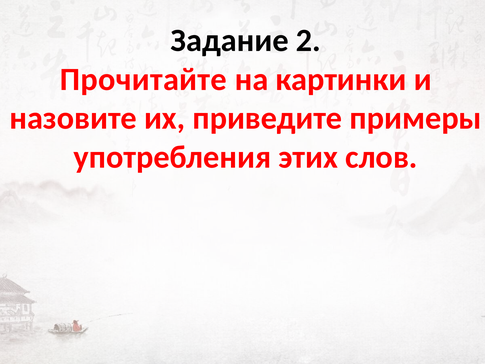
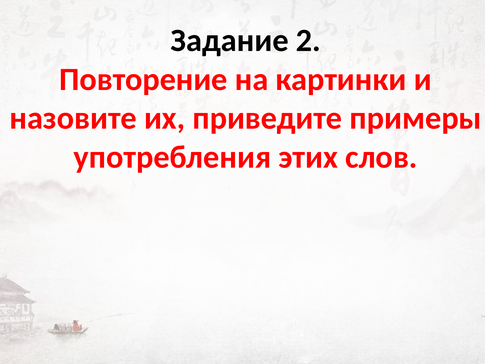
Прочитайте: Прочитайте -> Повторение (143, 79)
